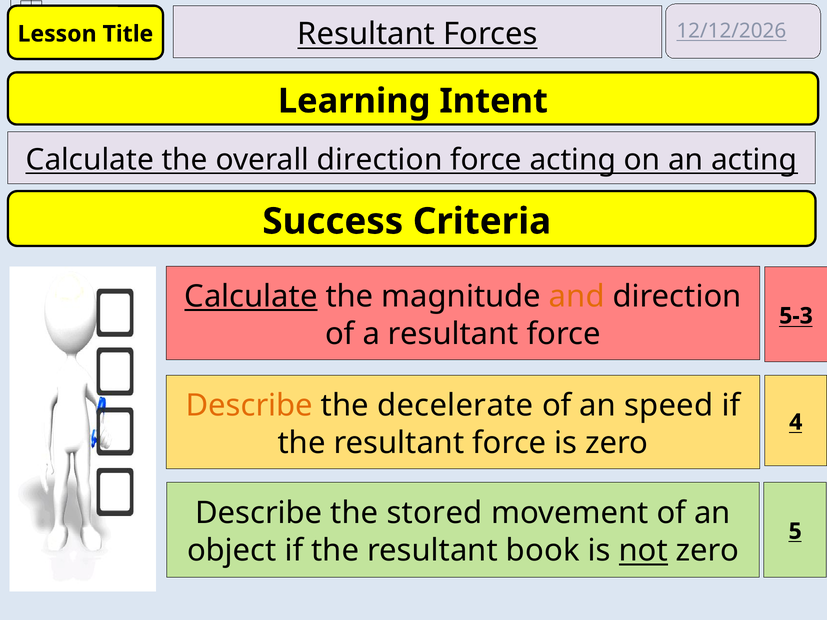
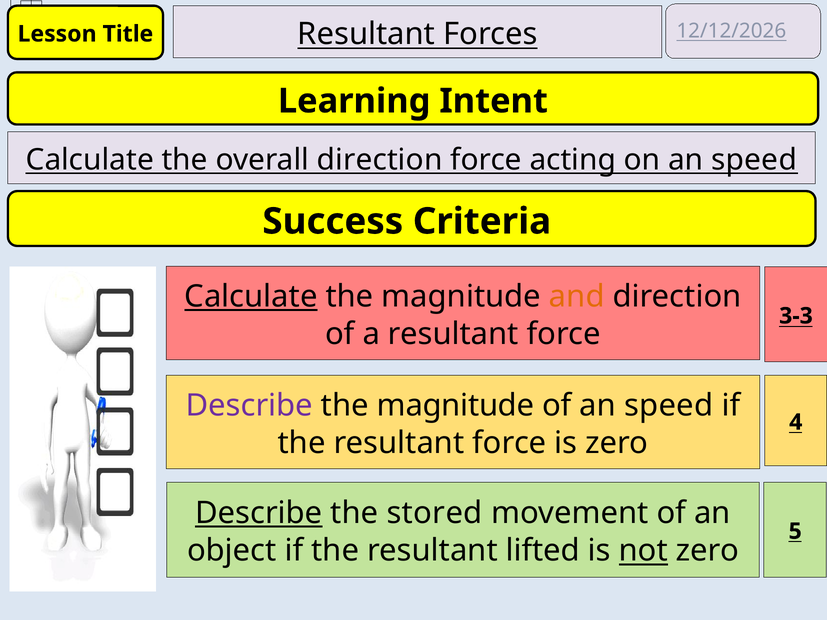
on an acting: acting -> speed (754, 160)
5-3: 5-3 -> 3-3 (796, 316)
Describe colour: orange -> purple (249, 406)
decelerate: decelerate -> magnitude (456, 406)
Describe underline: none -> present (259, 513)
book: book -> lifted (543, 551)
